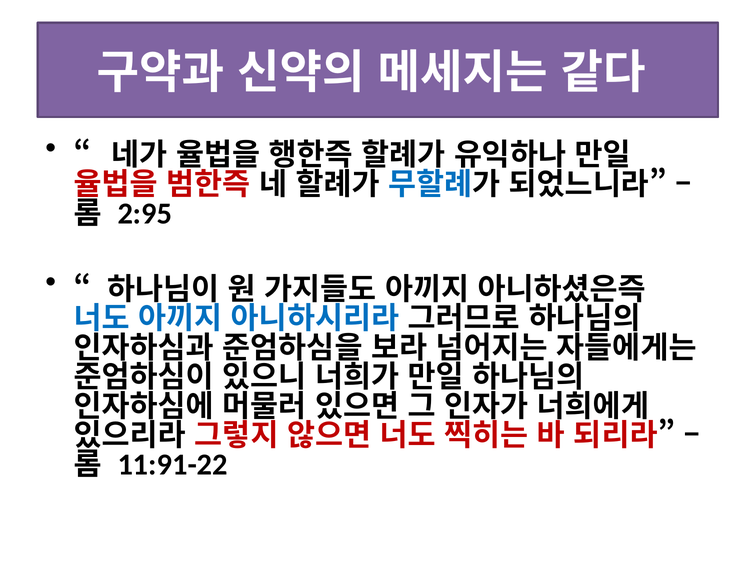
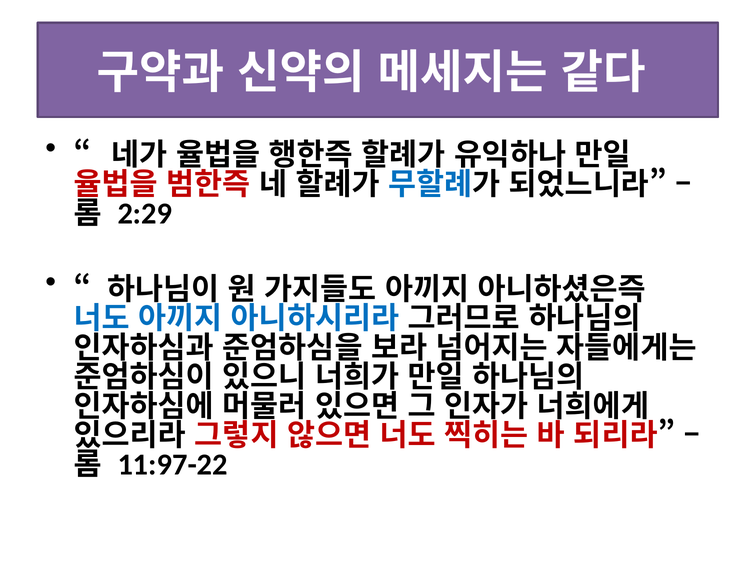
2:95: 2:95 -> 2:29 (145, 214)
11:91-22: 11:91-22 -> 11:97-22 (173, 465)
